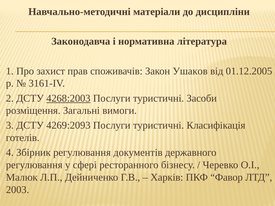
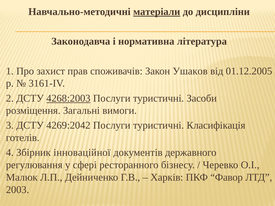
матеріали underline: none -> present (157, 12)
4269:2093: 4269:2093 -> 4269:2042 (68, 126)
Збірник регулювання: регулювання -> інноваційної (82, 153)
